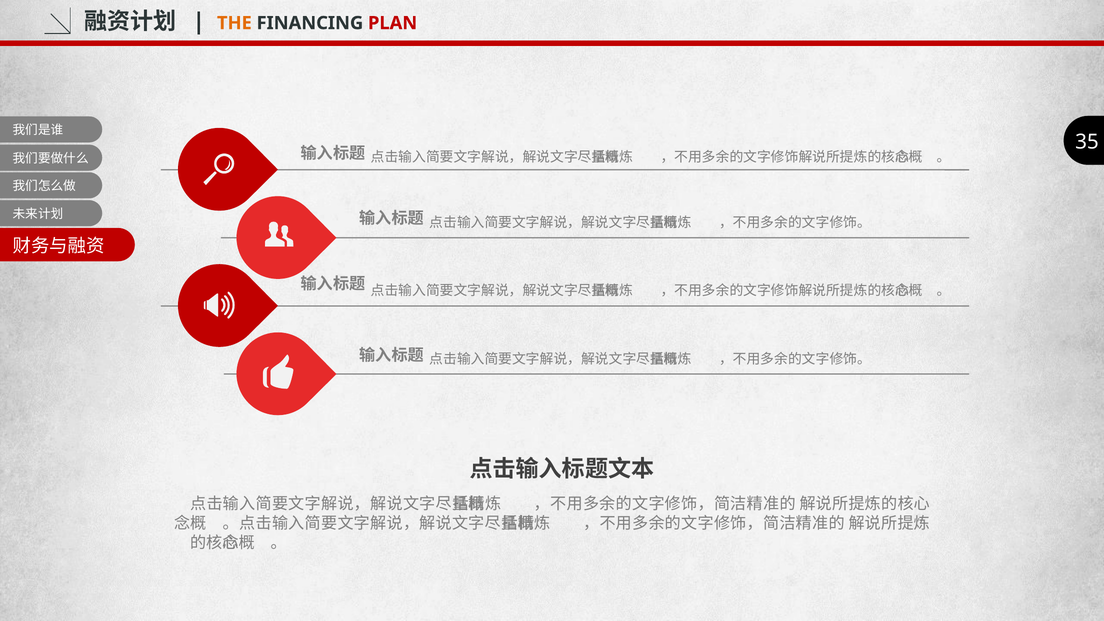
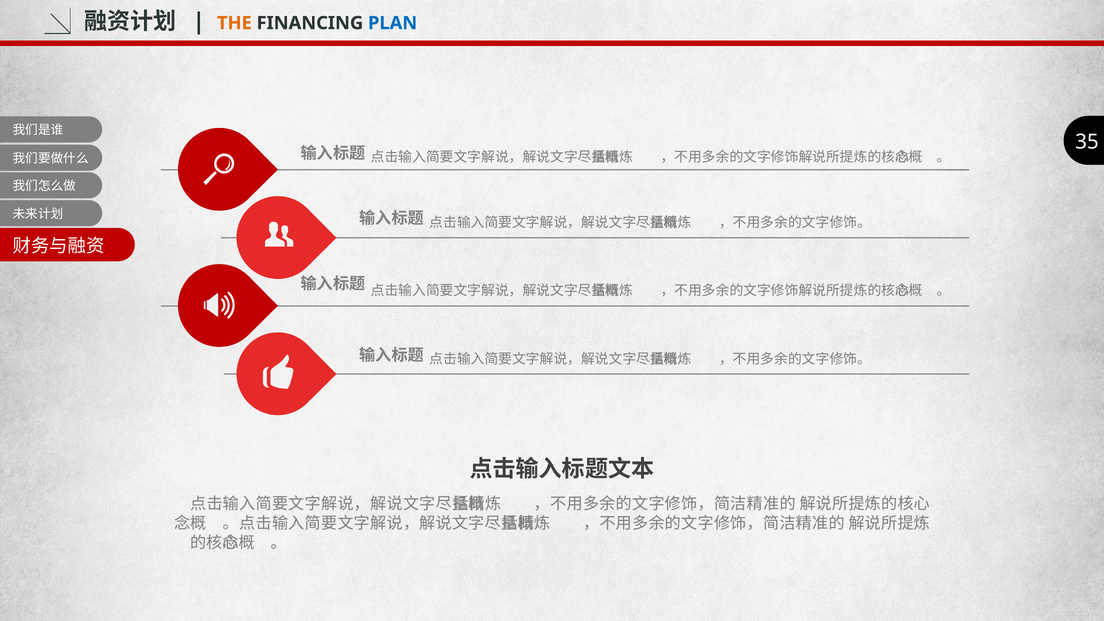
PLAN colour: red -> blue (393, 23)
